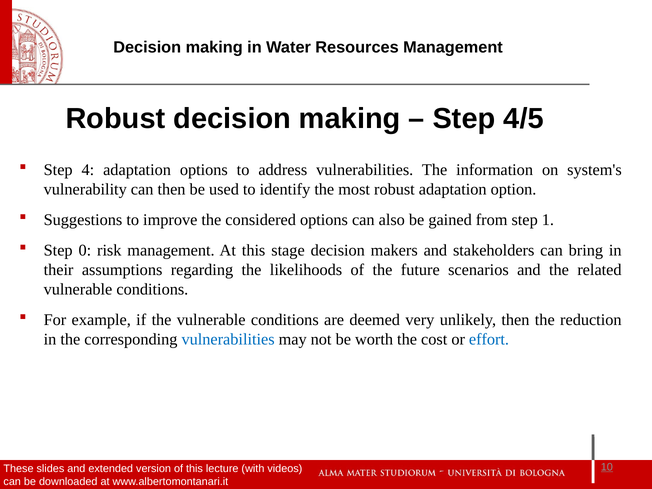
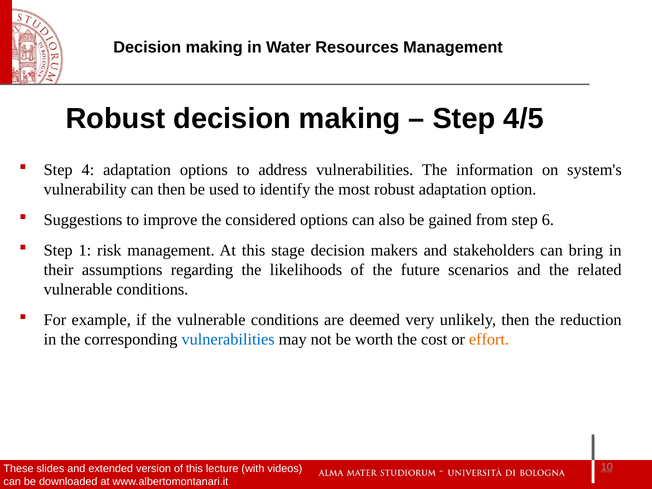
1: 1 -> 6 (548, 220)
0: 0 -> 1 (85, 250)
effort colour: blue -> orange (489, 339)
